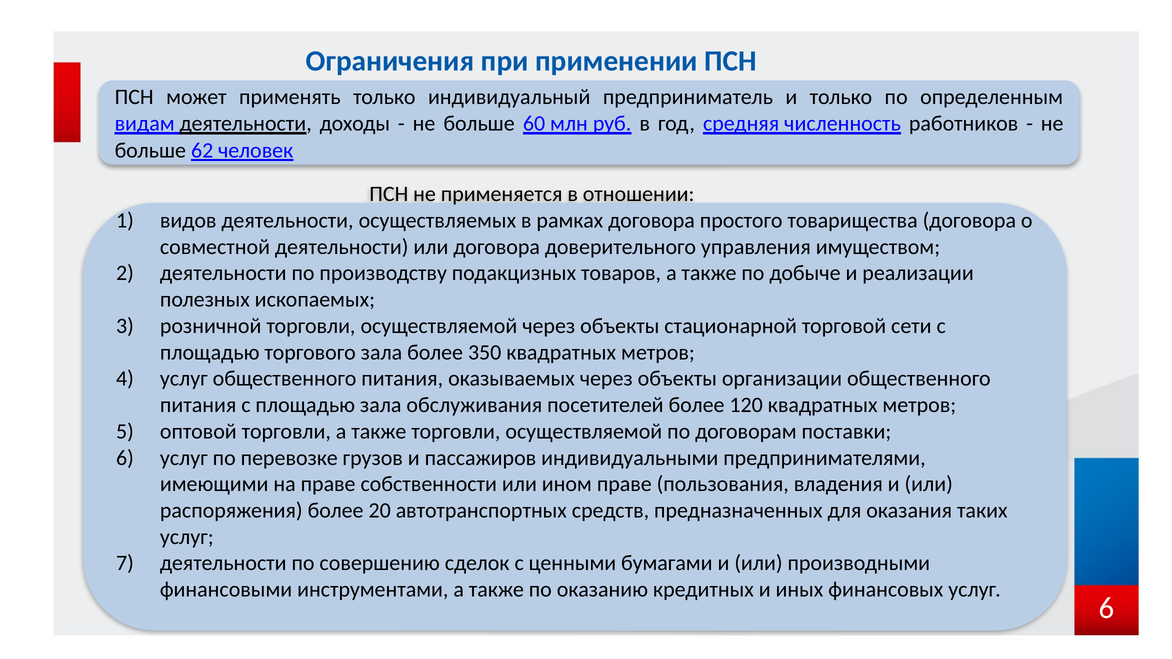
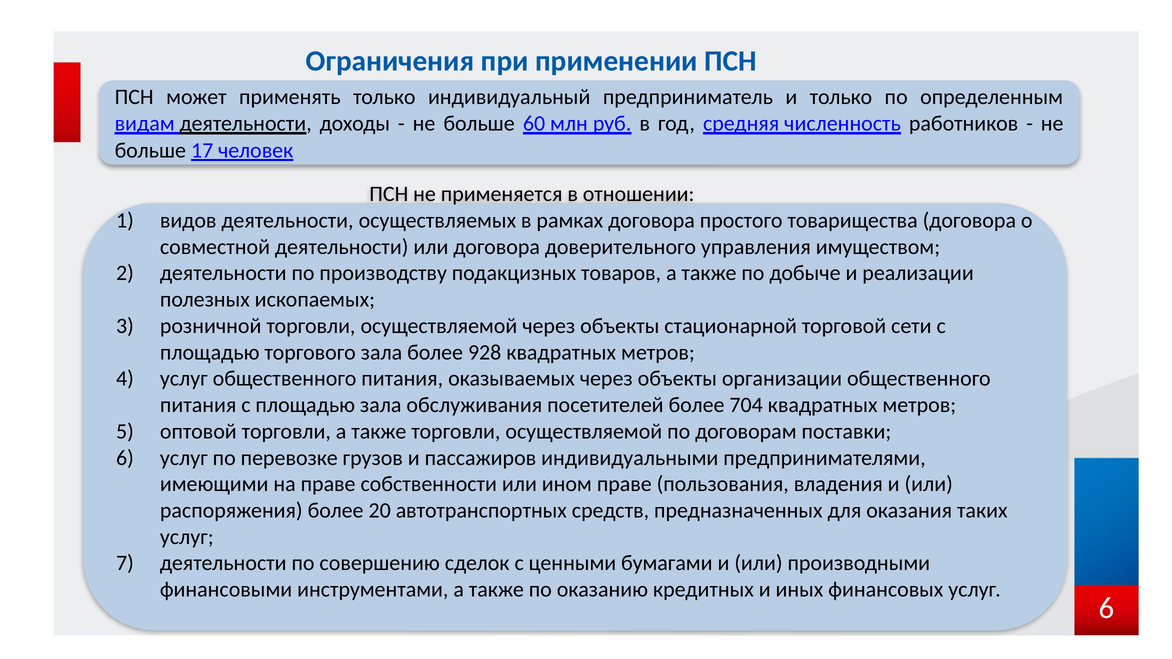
62: 62 -> 17 (202, 150)
350: 350 -> 928 (485, 352)
120: 120 -> 704 (746, 405)
